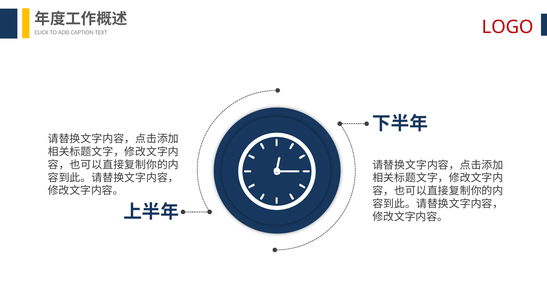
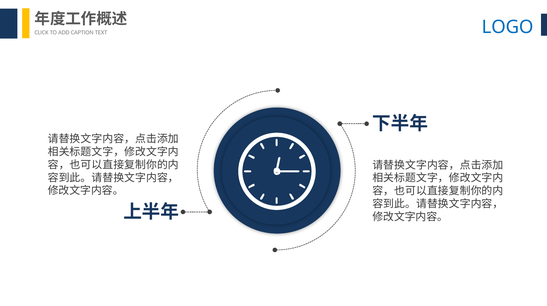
LOGO colour: red -> blue (508, 27)
